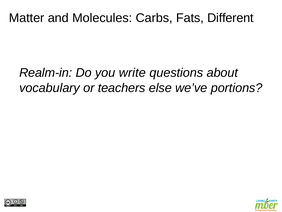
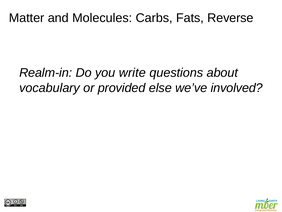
Different: Different -> Reverse (230, 18)
teachers: teachers -> provided (122, 88)
portions: portions -> involved (237, 88)
